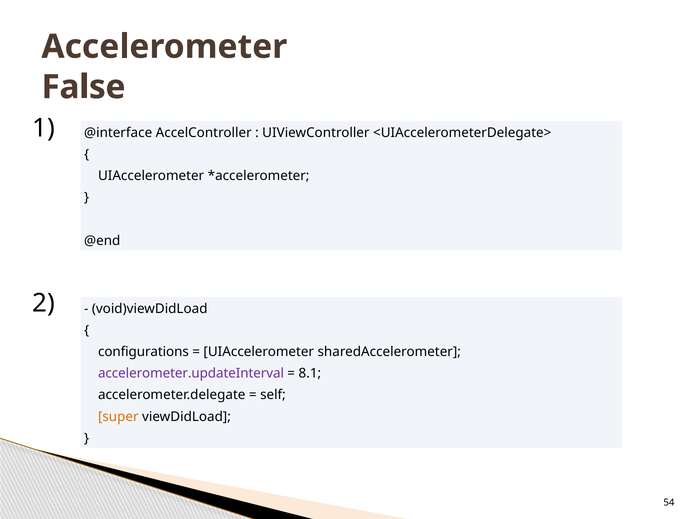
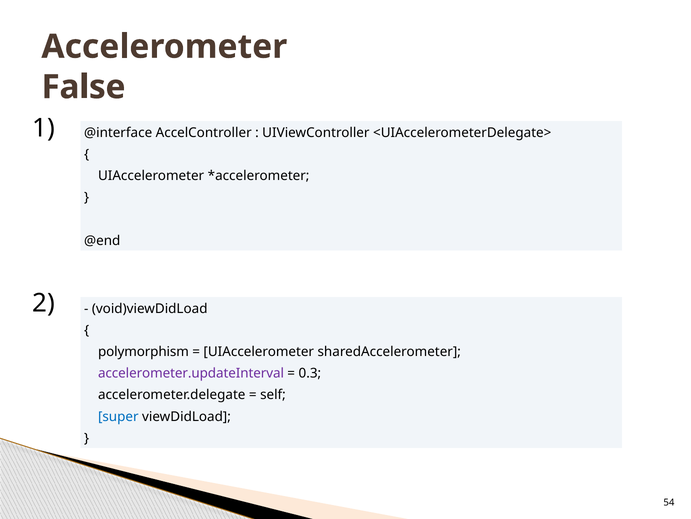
configurations: configurations -> polymorphism (143, 351)
8.1: 8.1 -> 0.3 (310, 373)
super colour: orange -> blue (118, 416)
